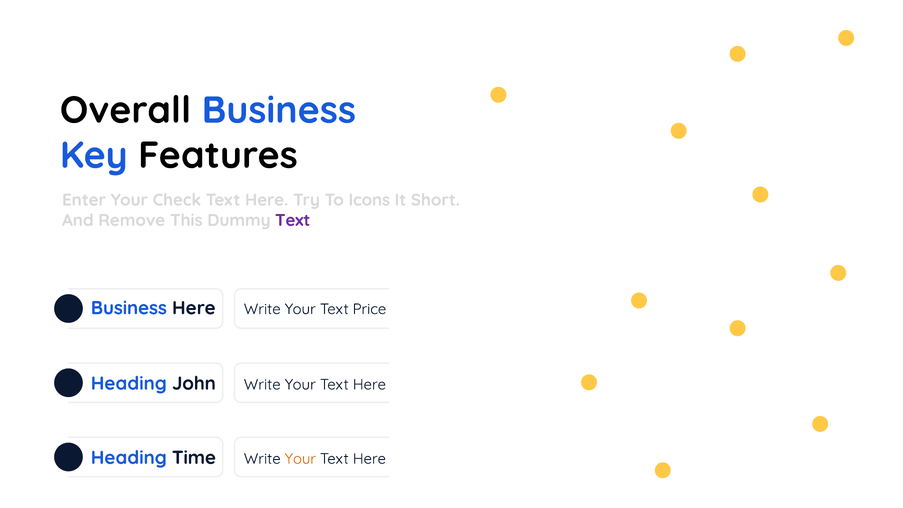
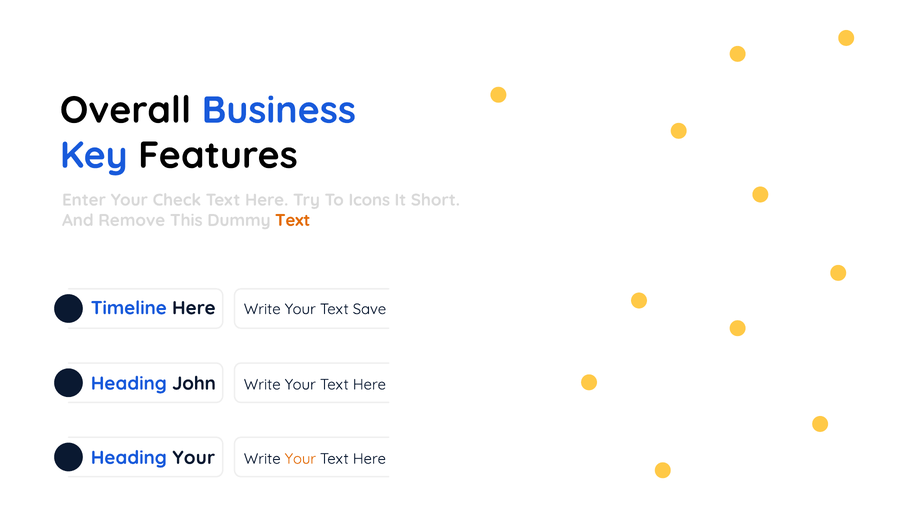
Text colour: purple -> orange (293, 220)
Business: Business -> Timeline (129, 308)
Price: Price -> Save (369, 309)
Heading Time: Time -> Your (194, 458)
